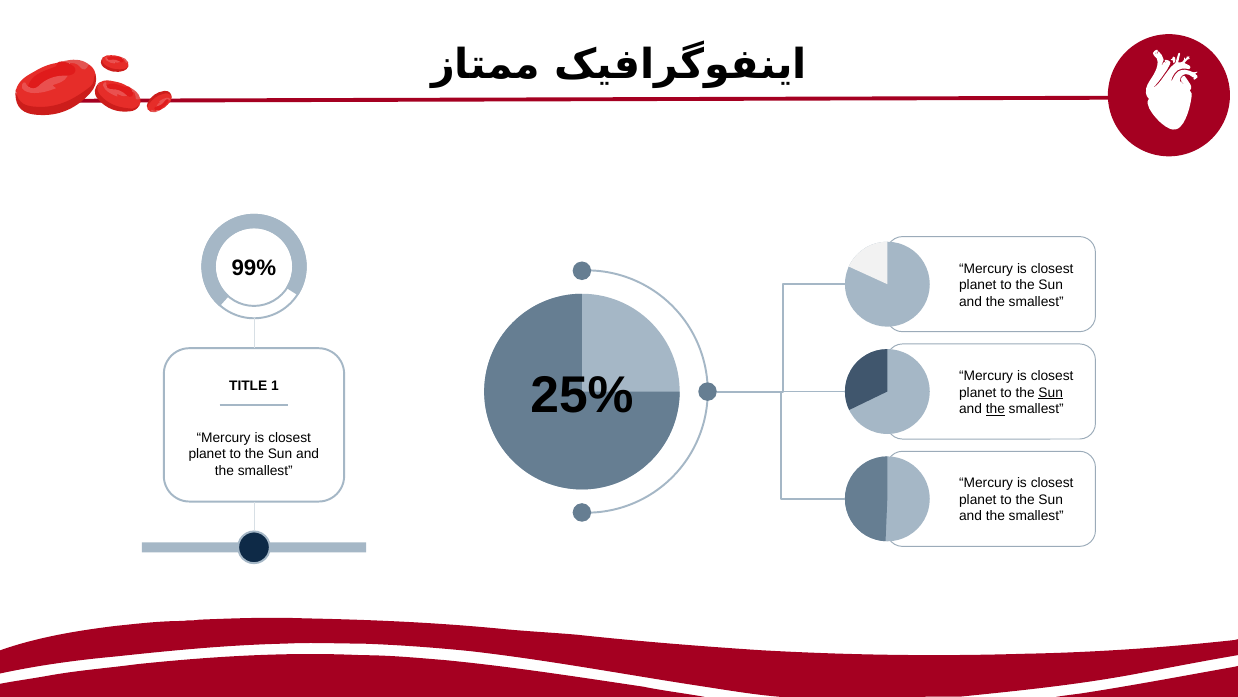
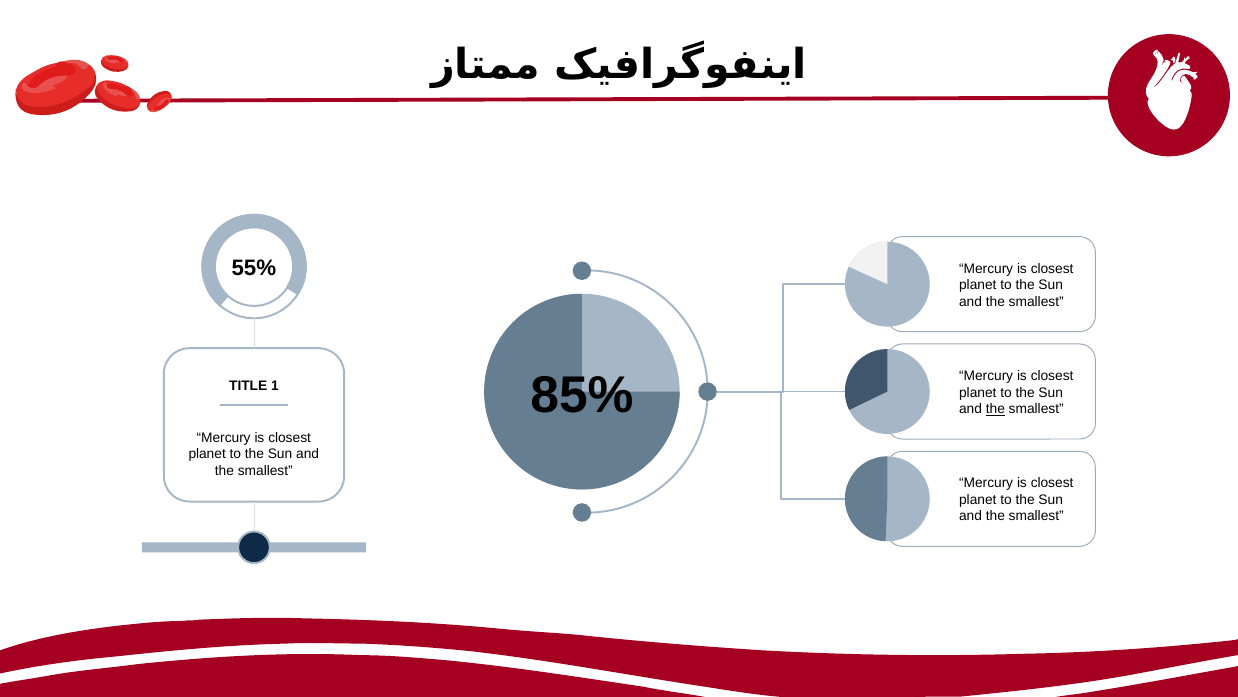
99%: 99% -> 55% (254, 268)
25%: 25% -> 85% (582, 395)
Sun underline: present -> none (1051, 392)
